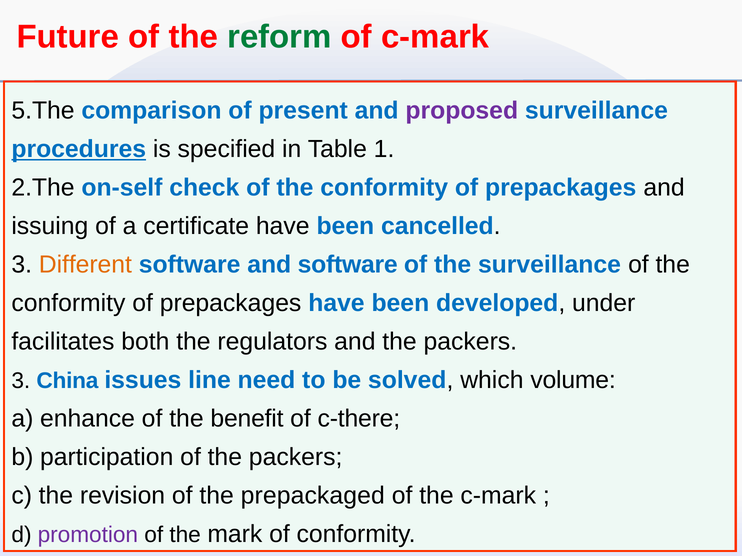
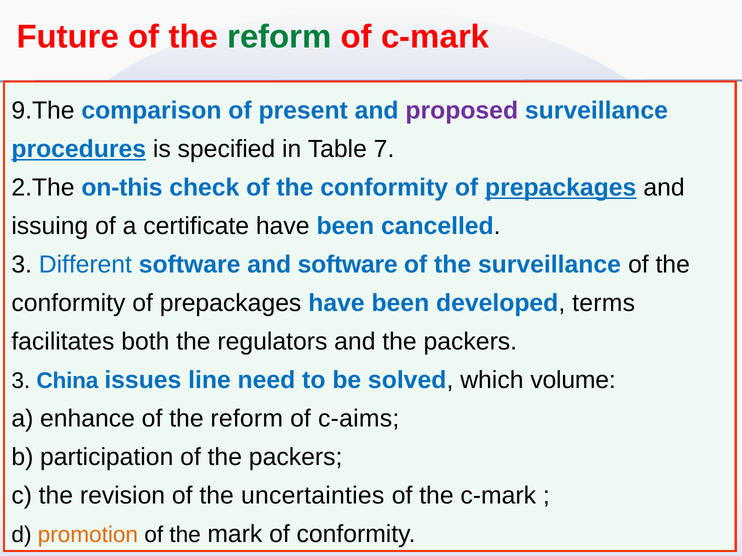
5.The: 5.The -> 9.The (43, 110)
1: 1 -> 7 (384, 149)
on-self: on-self -> on-this (122, 188)
prepackages underline: none -> present (561, 188)
Different colour: orange -> blue (85, 265)
under: under -> terms (604, 303)
enhance of the benefit: benefit -> reform (247, 419)
c-there: c-there -> c-aims (359, 419)
prepackaged: prepackaged -> uncertainties (313, 496)
promotion colour: purple -> orange (88, 535)
